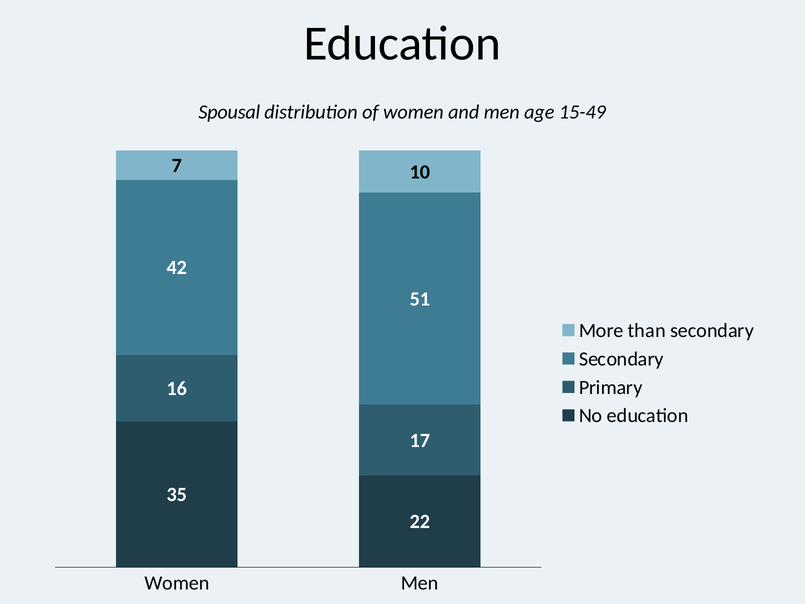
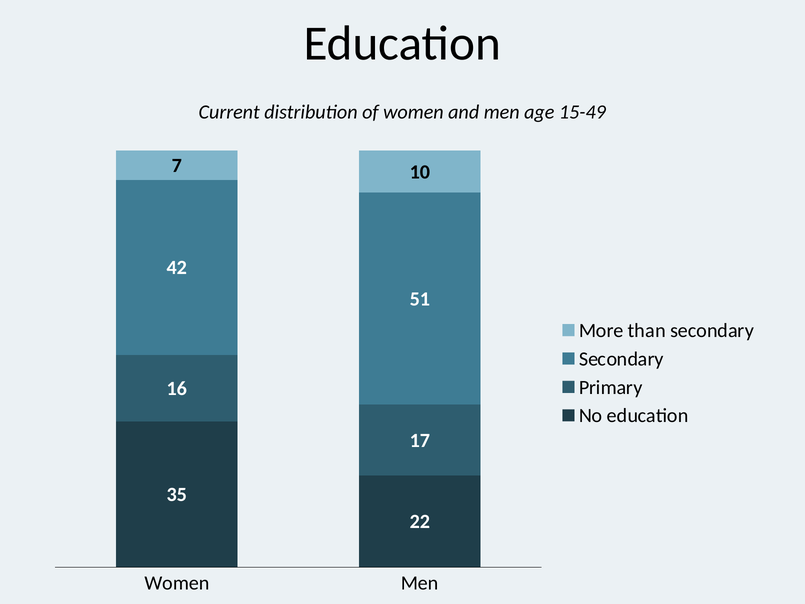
Spousal: Spousal -> Current (229, 112)
